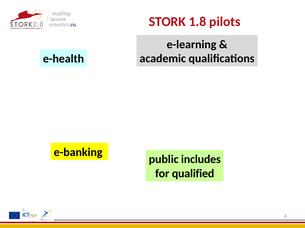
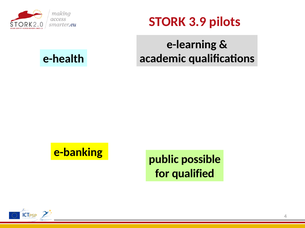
1.8: 1.8 -> 3.9 (197, 22)
includes: includes -> possible (201, 160)
